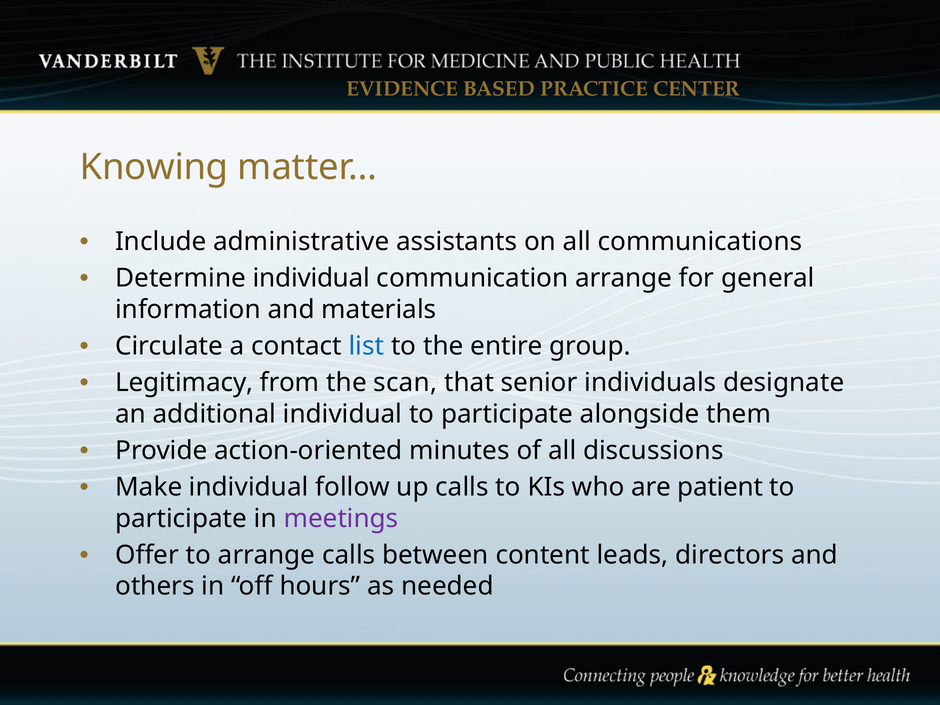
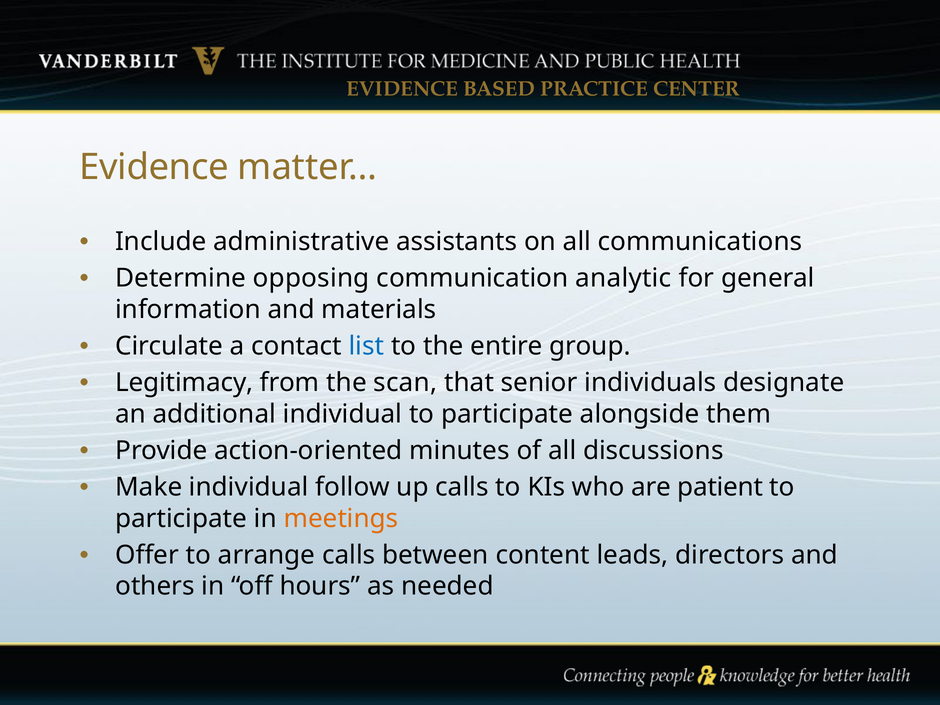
Knowing: Knowing -> Evidence (154, 167)
Determine individual: individual -> opposing (311, 278)
communication arrange: arrange -> analytic (623, 278)
meetings colour: purple -> orange (341, 518)
